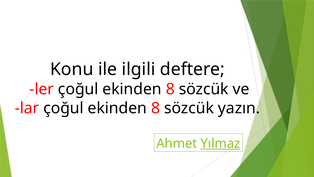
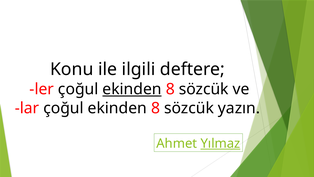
ekinden underline: none -> present (132, 89)
